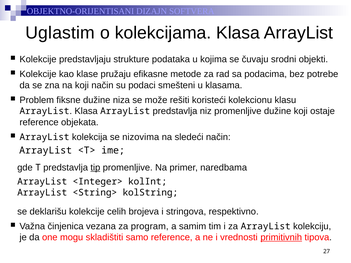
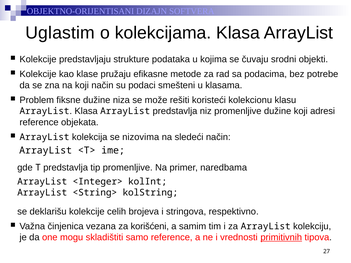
ostaje: ostaje -> adresi (323, 111)
tip underline: present -> none (95, 168)
program: program -> korišćeni (150, 226)
